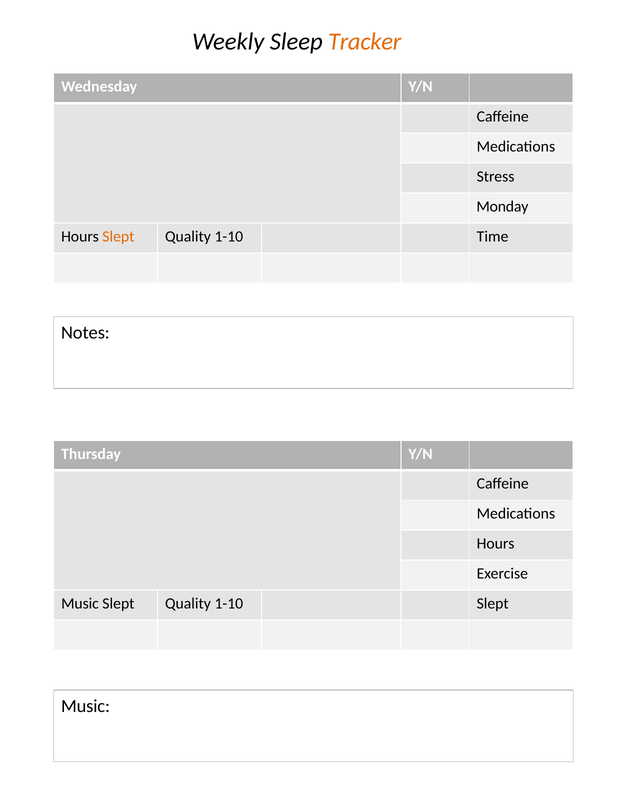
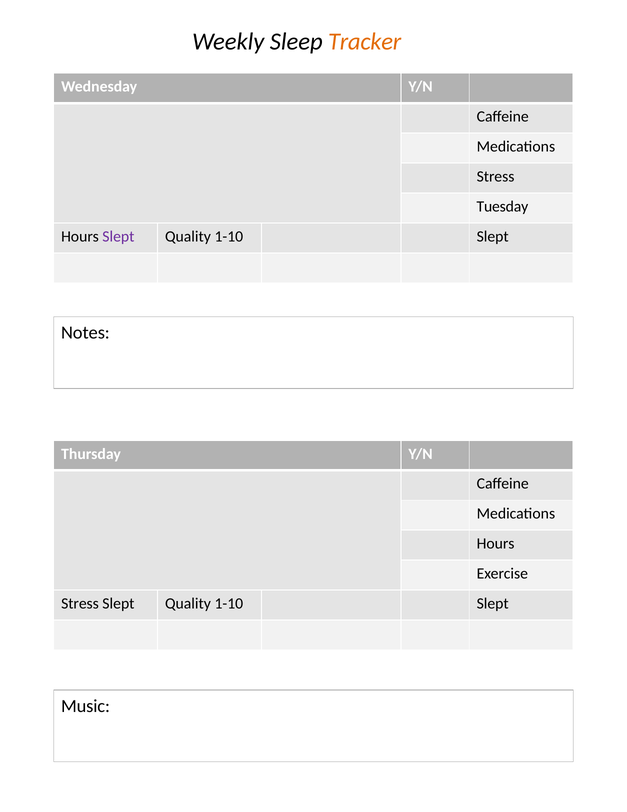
Monday: Monday -> Tuesday (502, 206)
Slept colour: orange -> purple (118, 236)
Time: Time -> Slept (493, 236)
Music: Music -> Stress (80, 603)
